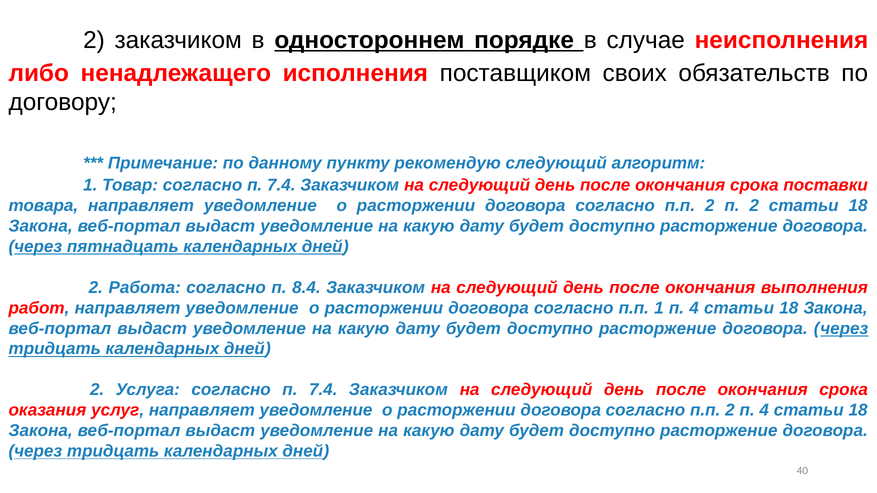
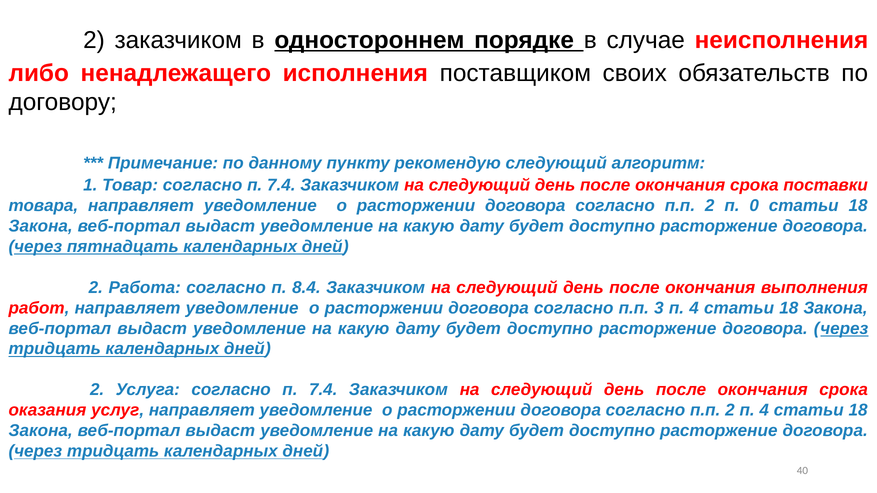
п 2: 2 -> 0 (754, 206)
п.п 1: 1 -> 3 (659, 308)
